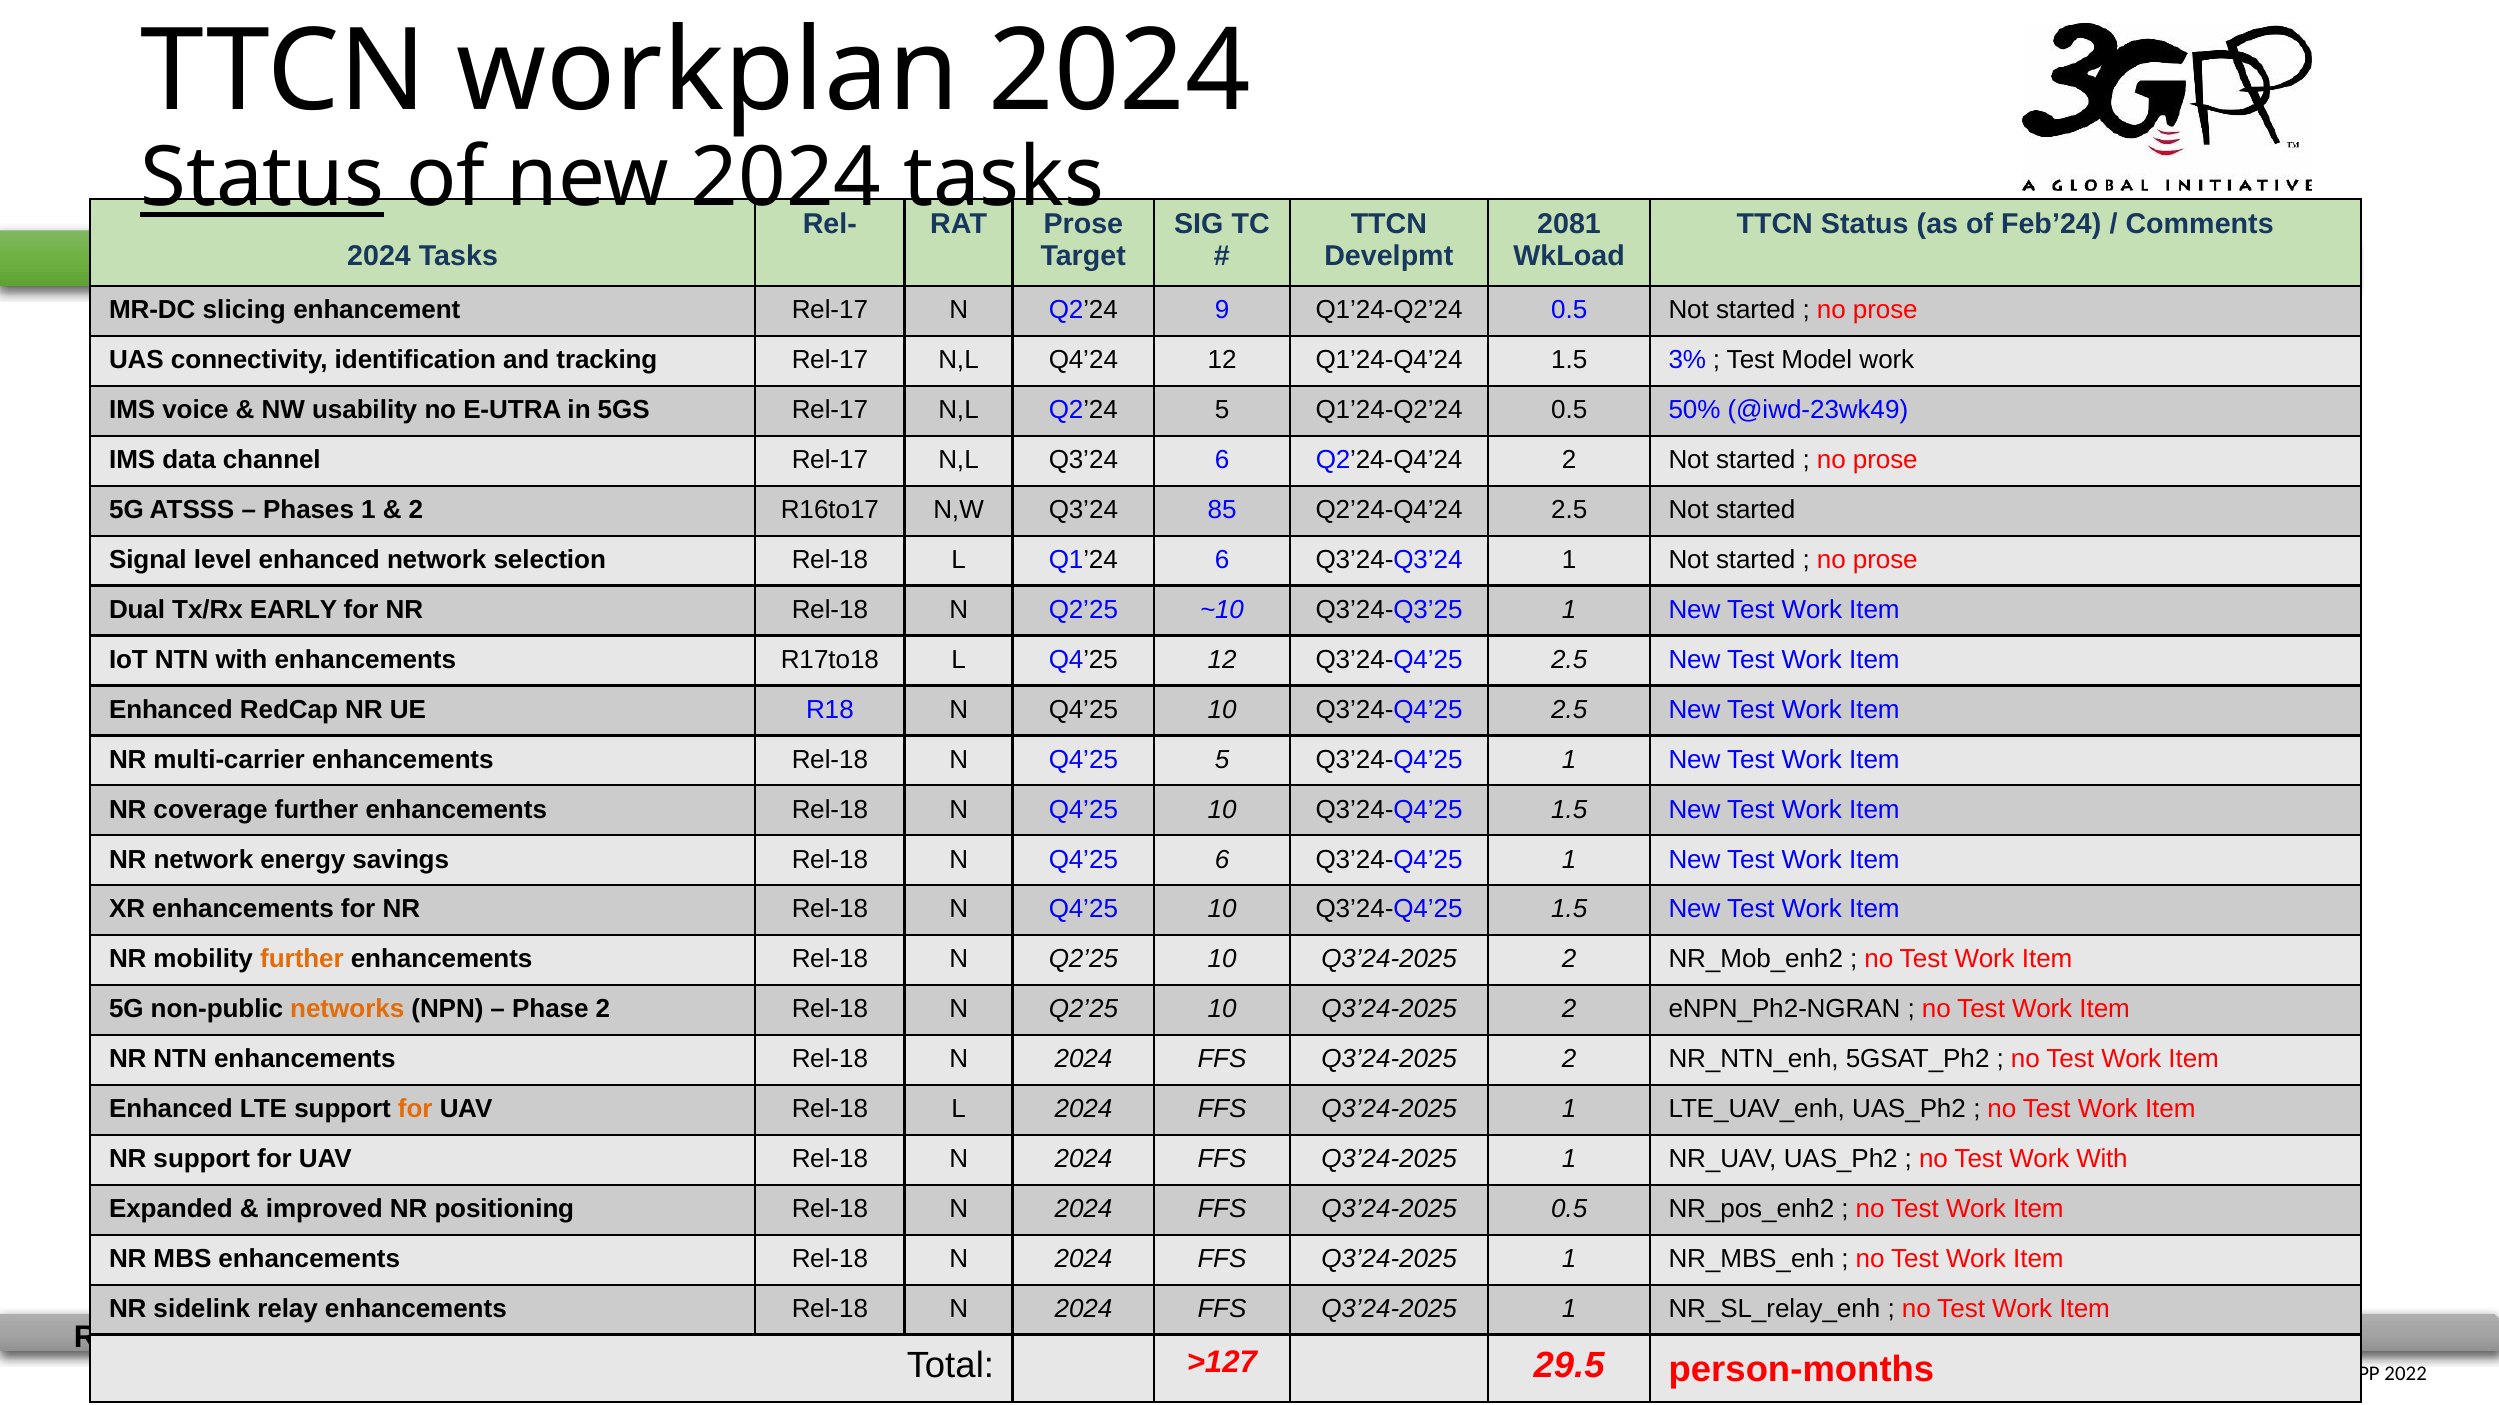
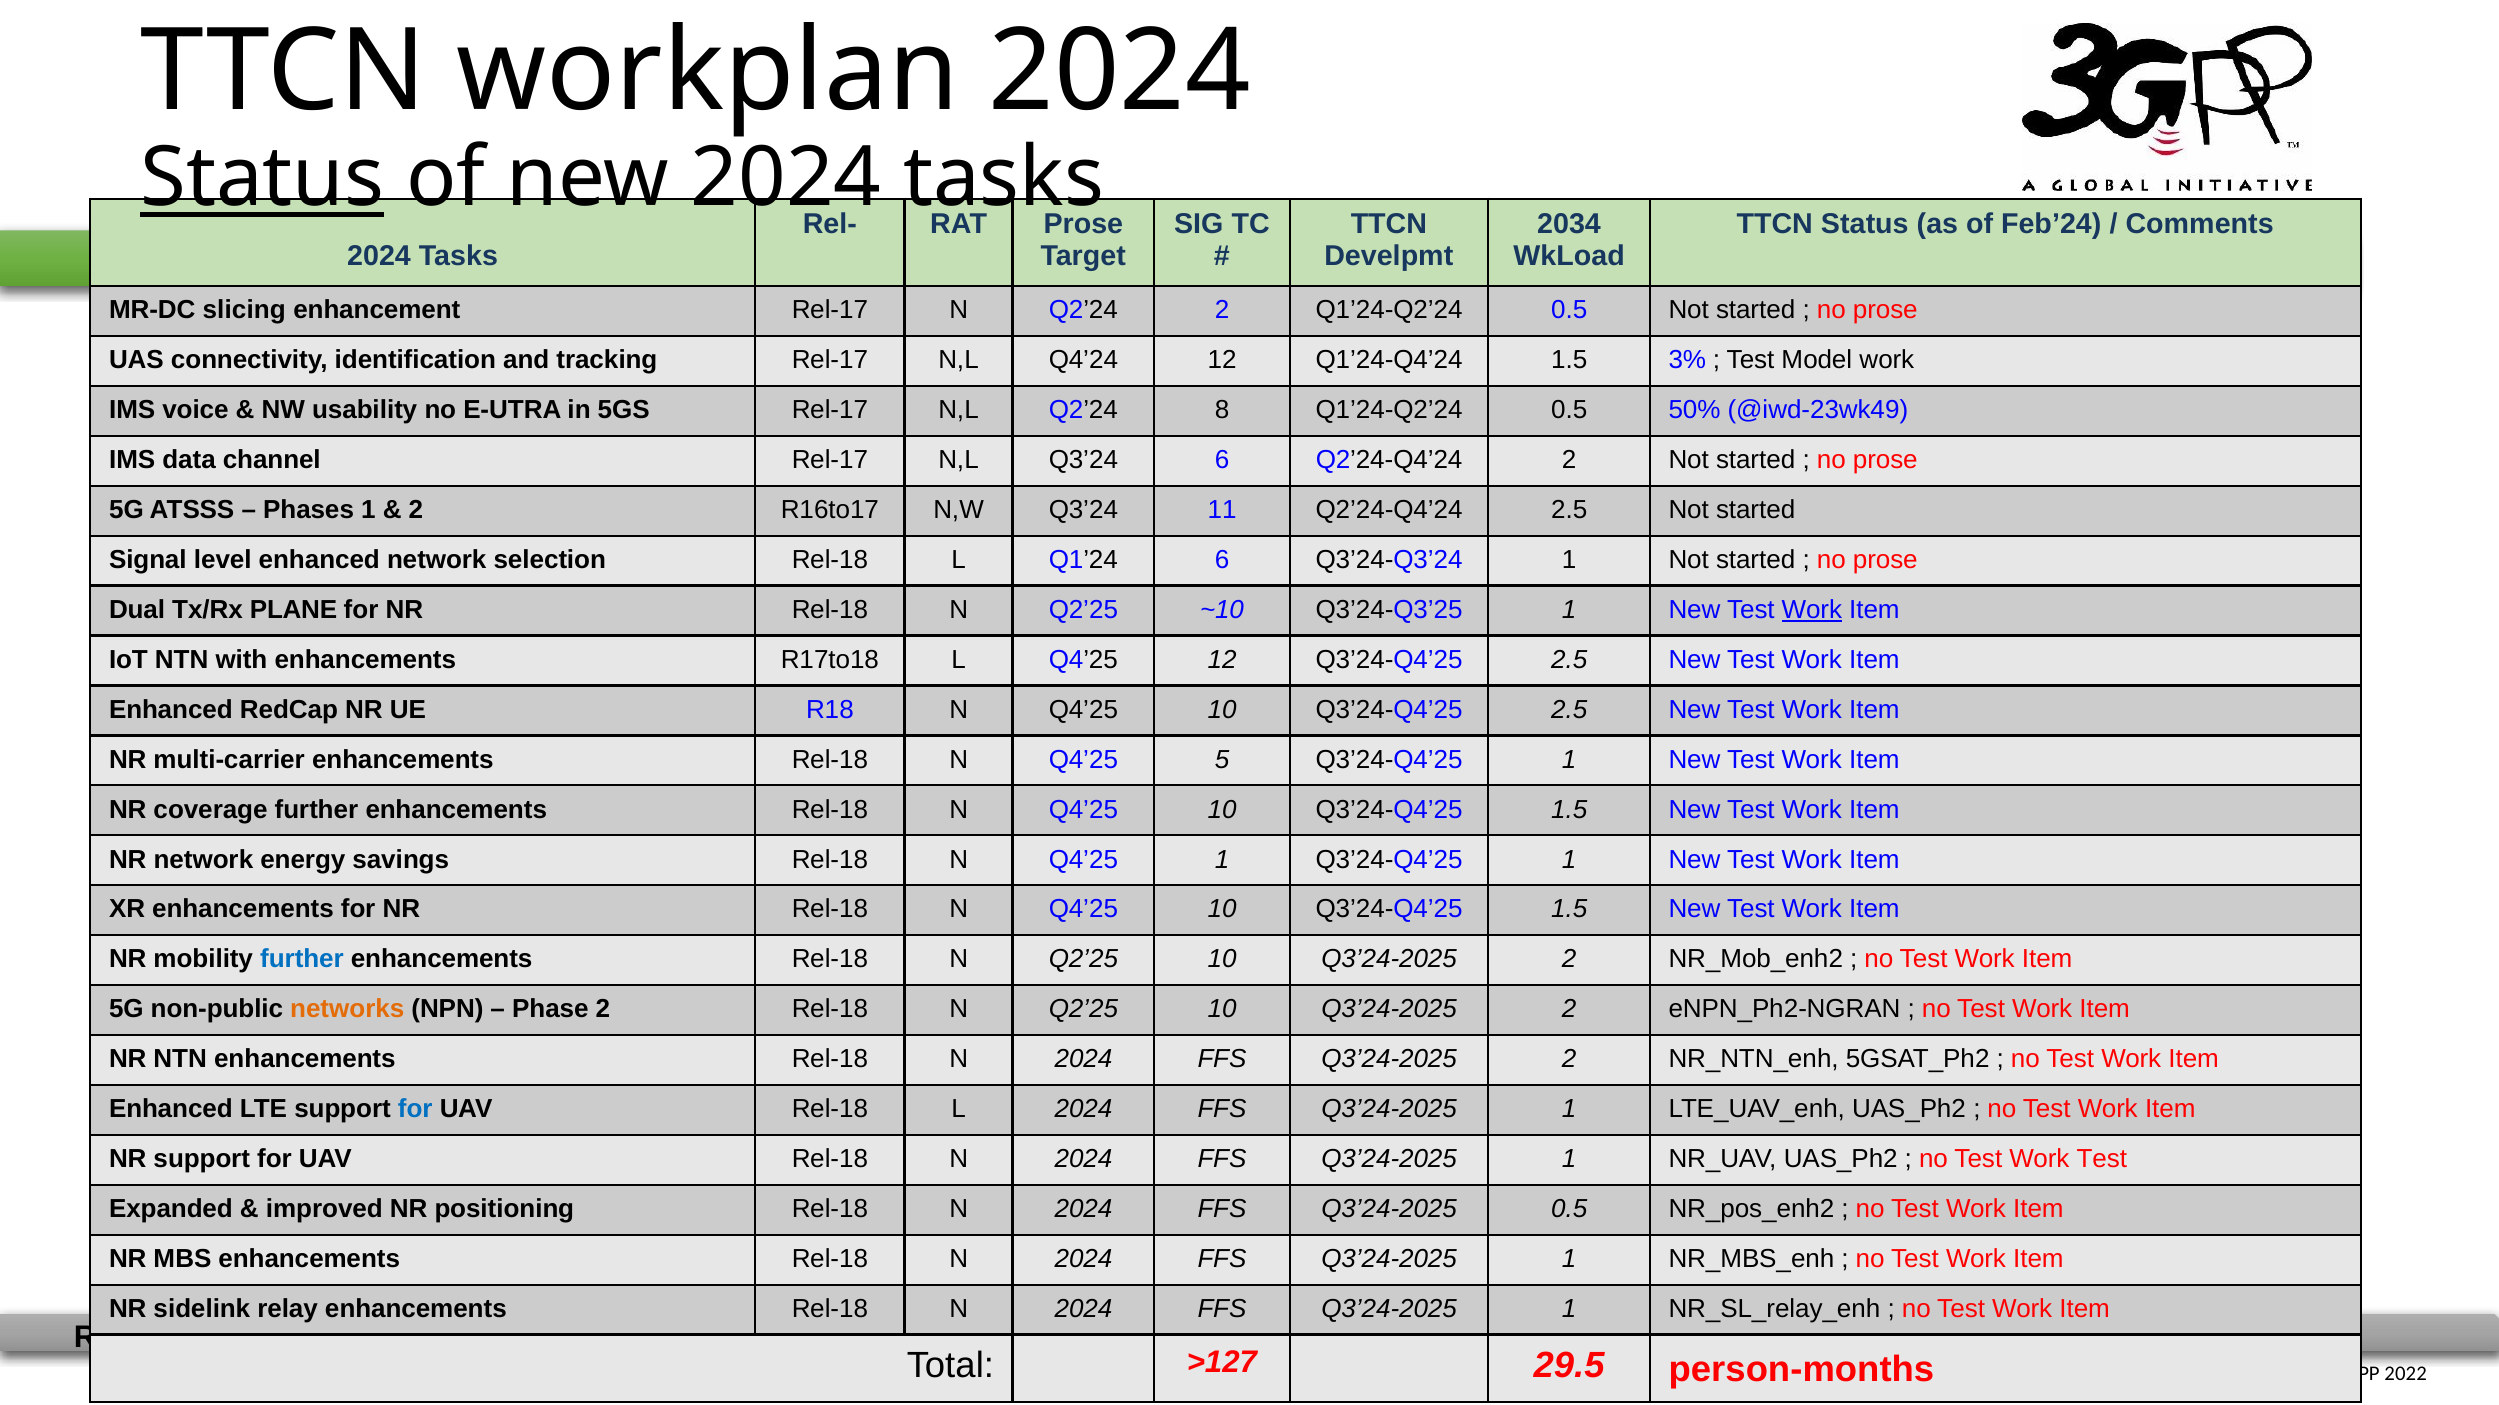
2081: 2081 -> 2034 (1569, 224)
Q2’24 9: 9 -> 2 (1222, 310)
Q2’24 5: 5 -> 8 (1222, 410)
85: 85 -> 11 (1222, 510)
EARLY: EARLY -> PLANE (294, 610)
Work underline: none -> present (1812, 610)
Q4’25 6: 6 -> 1 (1222, 860)
further colour: orange -> blue (302, 960)
for colour: orange -> blue (415, 1110)
Work With: With -> Test (2102, 1160)
